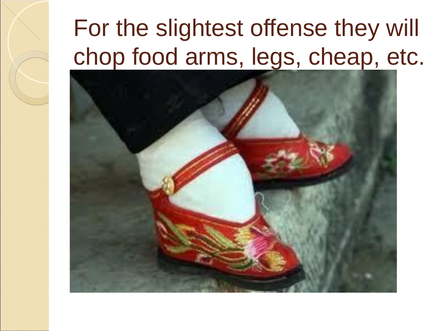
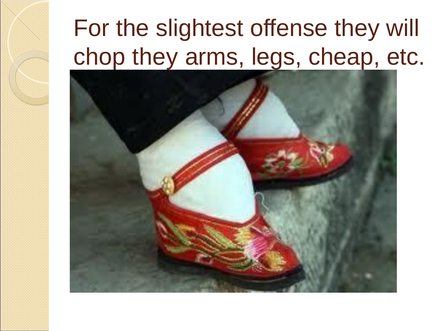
chop food: food -> they (155, 57)
